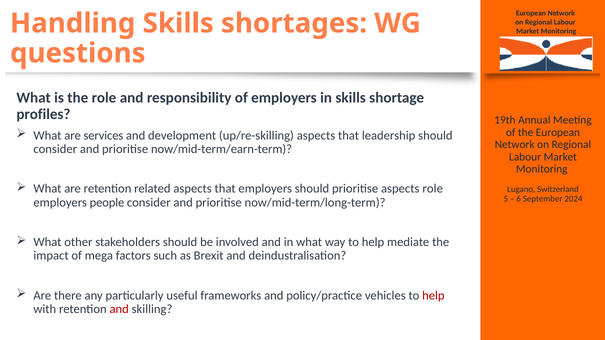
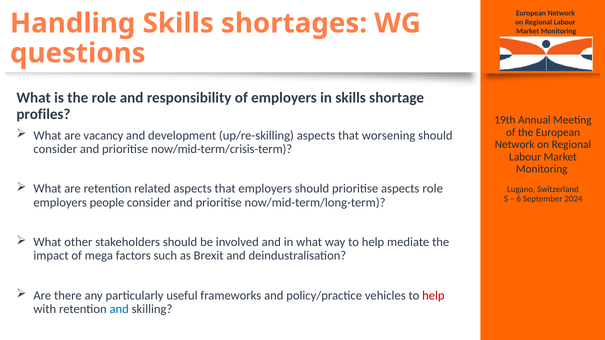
services: services -> vacancy (103, 136)
leadership: leadership -> worsening (389, 136)
now/mid-term/earn-term: now/mid-term/earn-term -> now/mid-term/crisis-term (222, 149)
and colour: red -> blue (119, 309)
